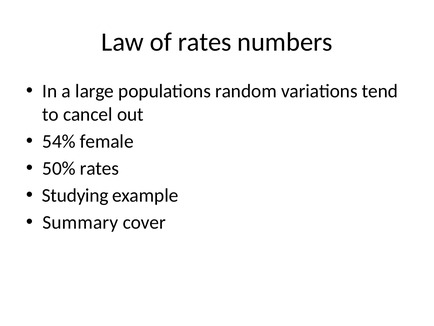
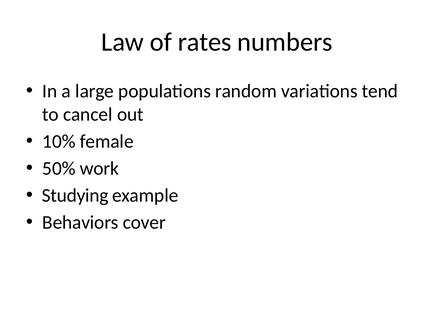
54%: 54% -> 10% (59, 141)
50% rates: rates -> work (99, 168)
Summary: Summary -> Behaviors (80, 222)
